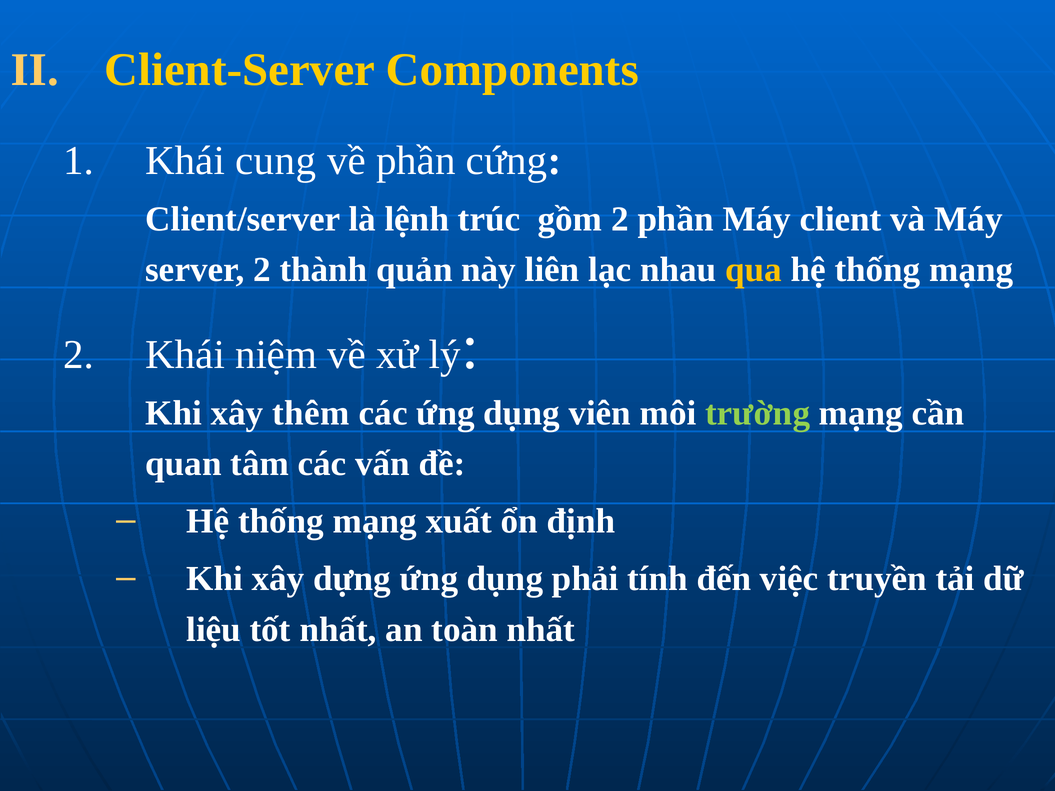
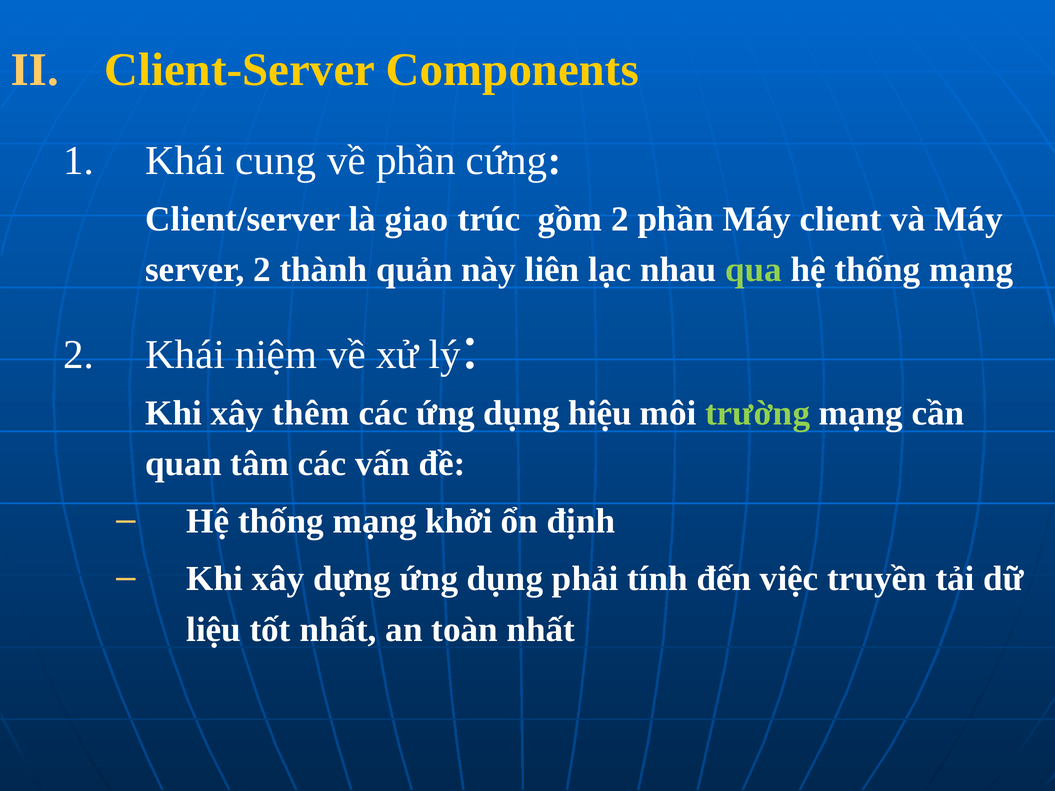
lệnh: lệnh -> giao (417, 219)
qua colour: yellow -> light green (753, 270)
viên: viên -> hiệu (600, 413)
xuất: xuất -> khởi (459, 521)
